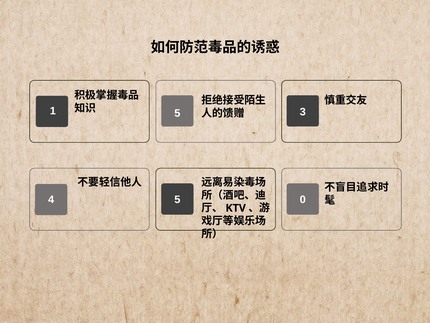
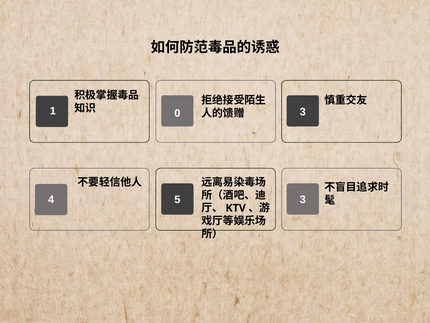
1 5: 5 -> 0 (177, 113)
5 0: 0 -> 3 (303, 199)
